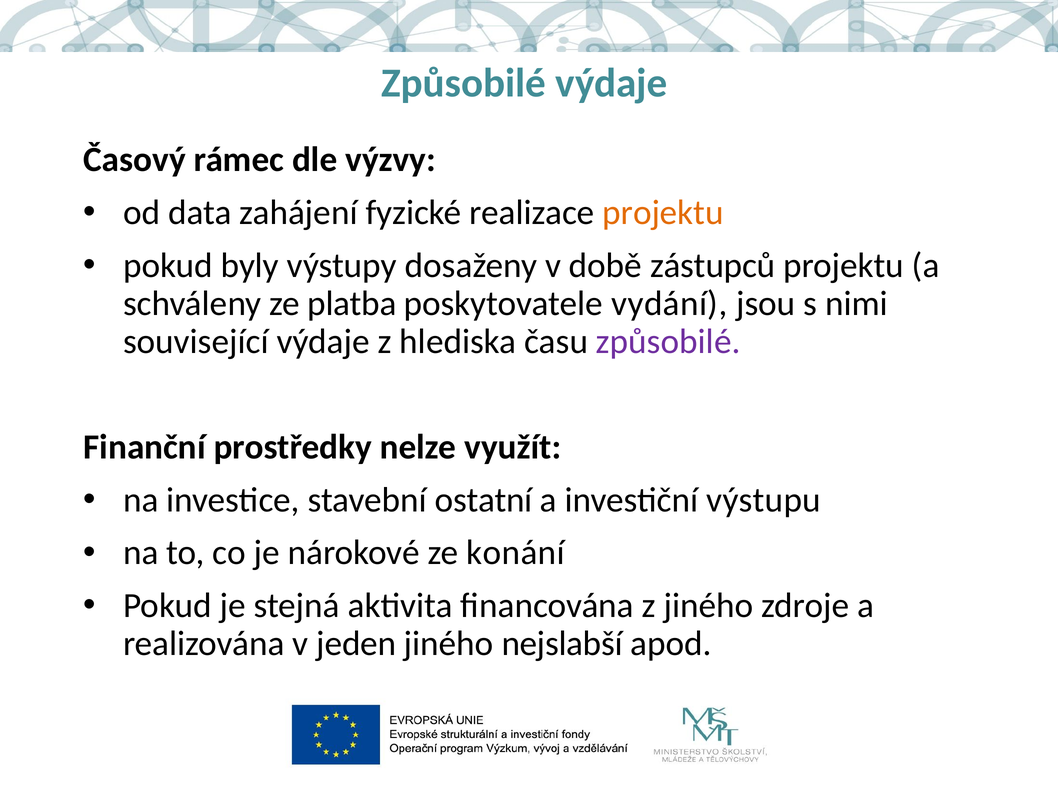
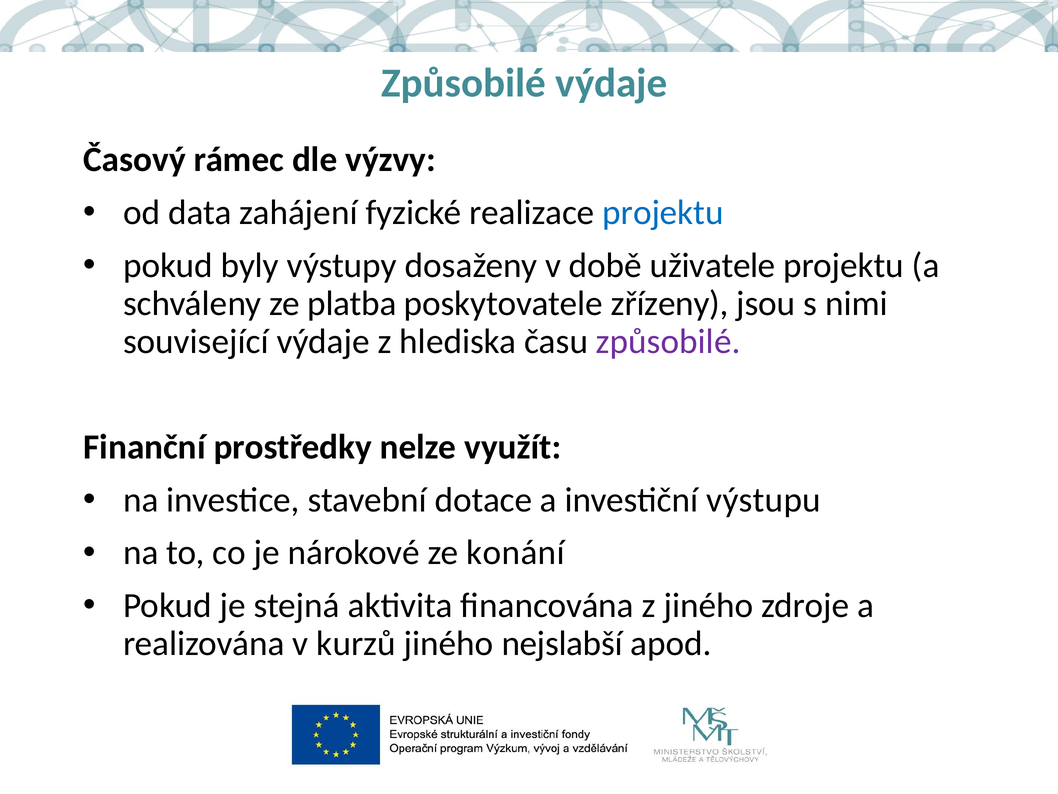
projektu colour: orange -> blue (663, 212)
zástupců: zástupců -> uživatele (713, 265)
vydání: vydání -> zřízeny (670, 303)
ostatní: ostatní -> dotace (484, 500)
jeden: jeden -> kurzů (356, 643)
